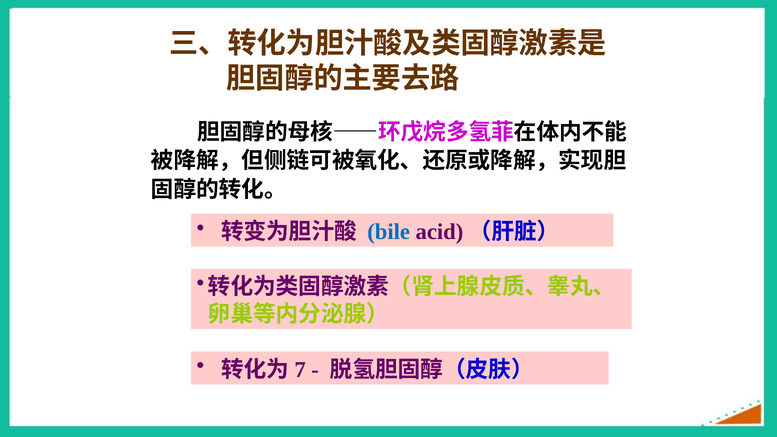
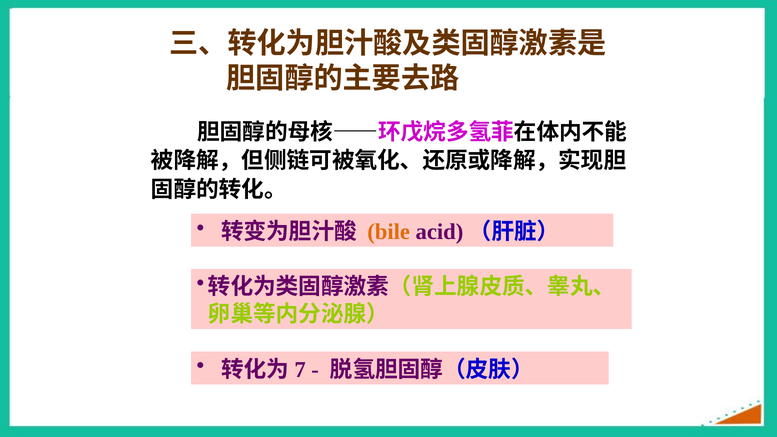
bile colour: blue -> orange (389, 232)
